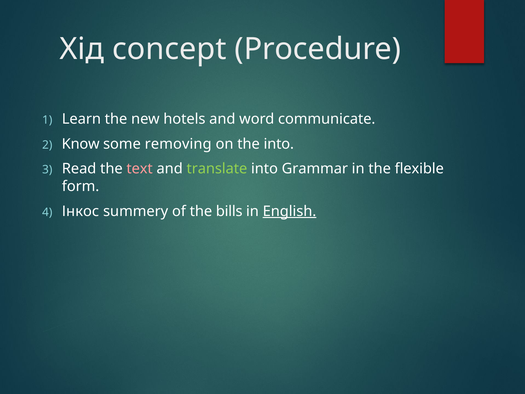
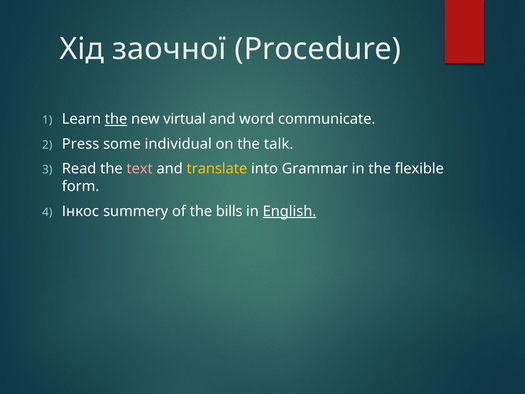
concept: concept -> заочної (169, 49)
the underline: none -> present (116, 119)
hotels: hotels -> virtual (184, 119)
Know: Know -> Press (81, 144)
removing: removing -> individual (178, 144)
the into: into -> talk (279, 144)
translate colour: light green -> yellow (217, 169)
